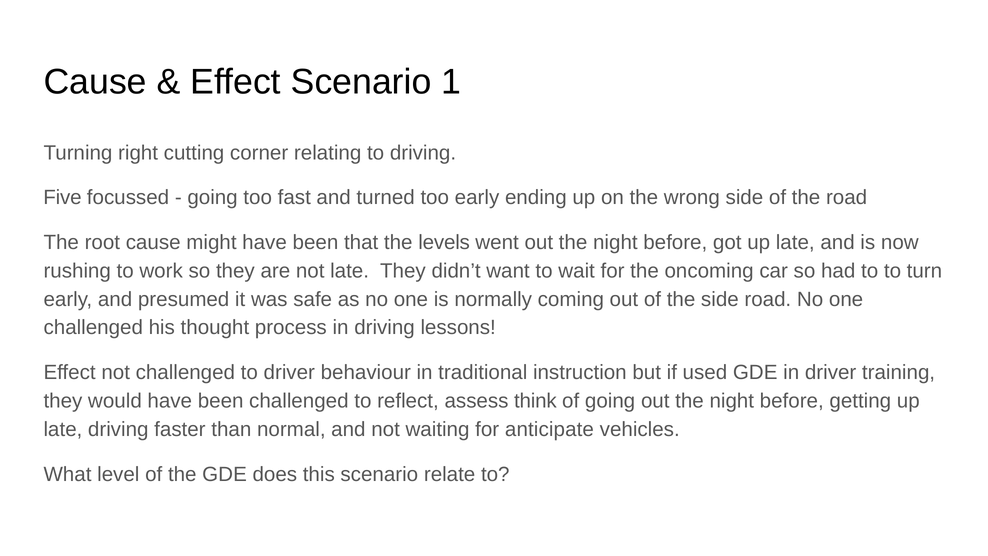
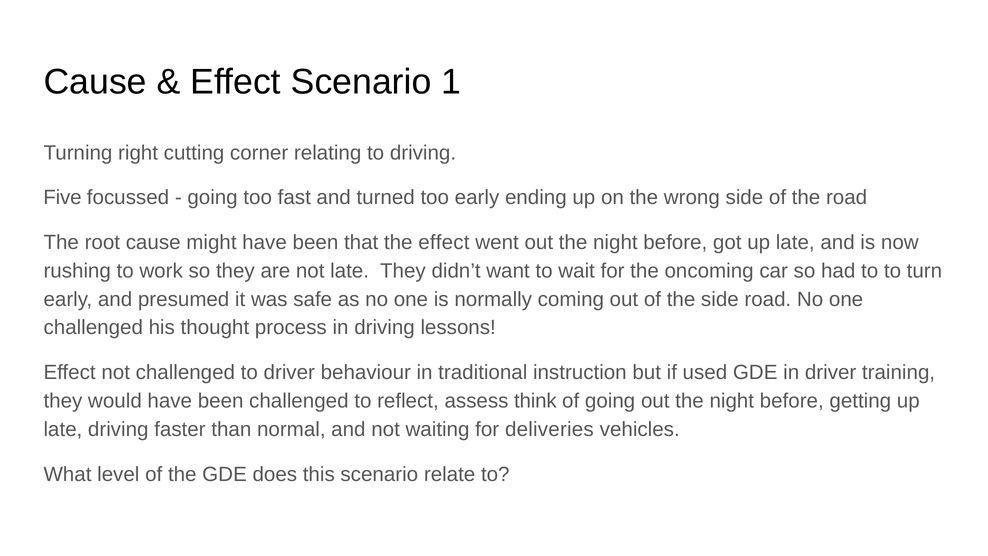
the levels: levels -> effect (444, 242)
anticipate: anticipate -> deliveries (549, 429)
